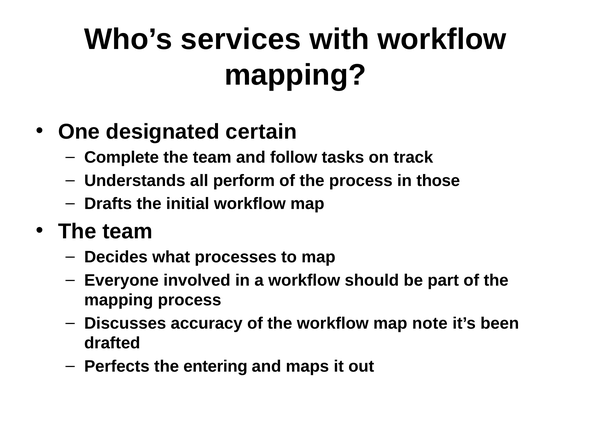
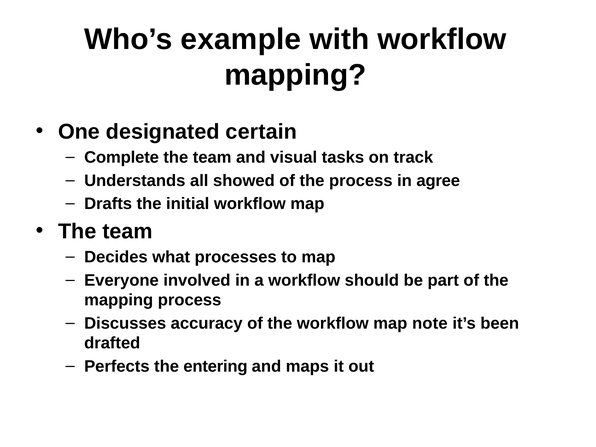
services: services -> example (241, 39)
follow: follow -> visual (294, 157)
perform: perform -> showed (244, 181)
those: those -> agree (438, 181)
